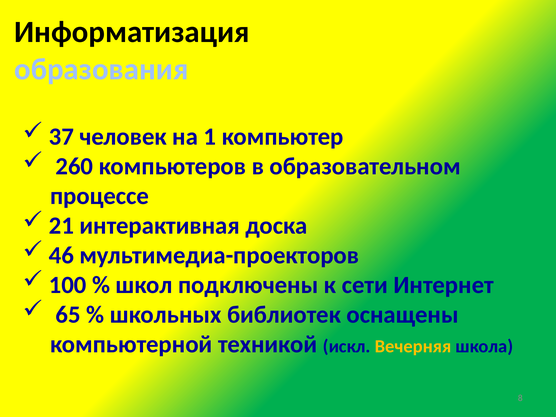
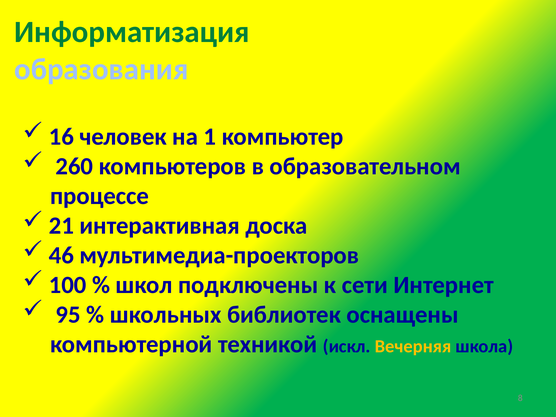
Информатизация colour: black -> green (132, 32)
37: 37 -> 16 (61, 137)
65: 65 -> 95 (68, 315)
